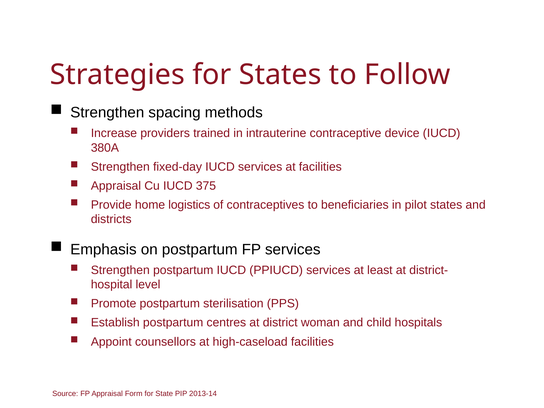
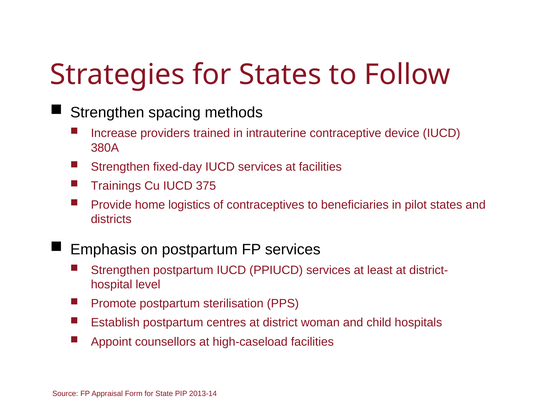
Appraisal: Appraisal -> Trainings (116, 186)
